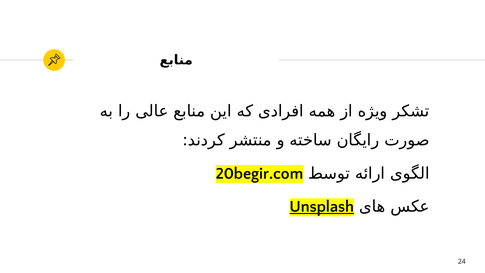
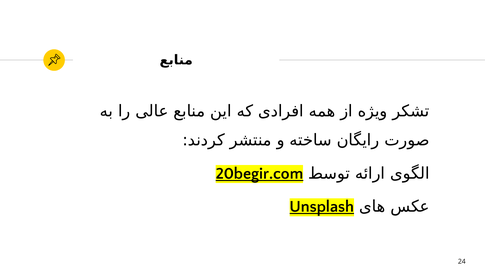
20begir.com underline: none -> present (259, 173)
